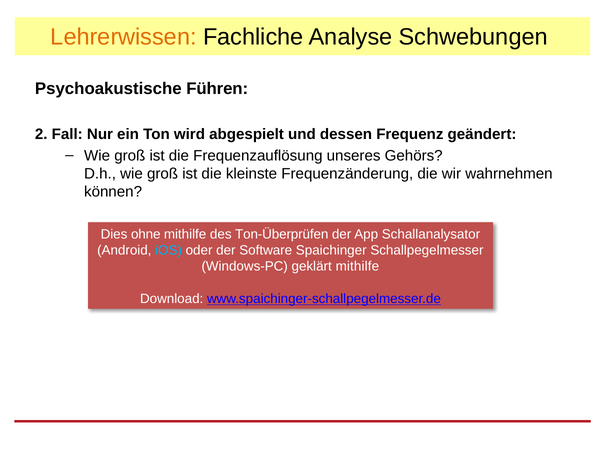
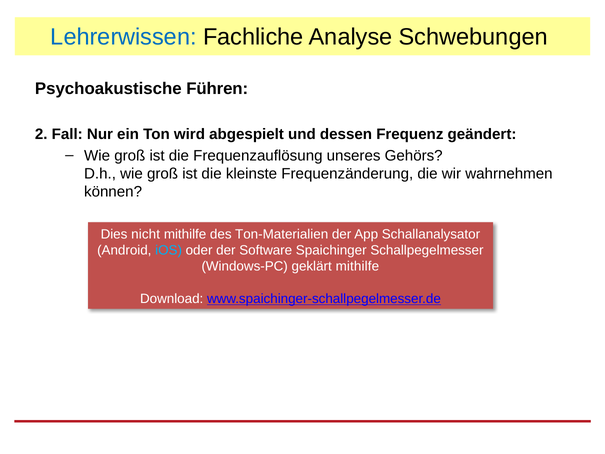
Lehrerwissen colour: orange -> blue (124, 37)
ohne: ohne -> nicht (146, 234)
Ton-Überprüfen: Ton-Überprüfen -> Ton-Materialien (282, 234)
